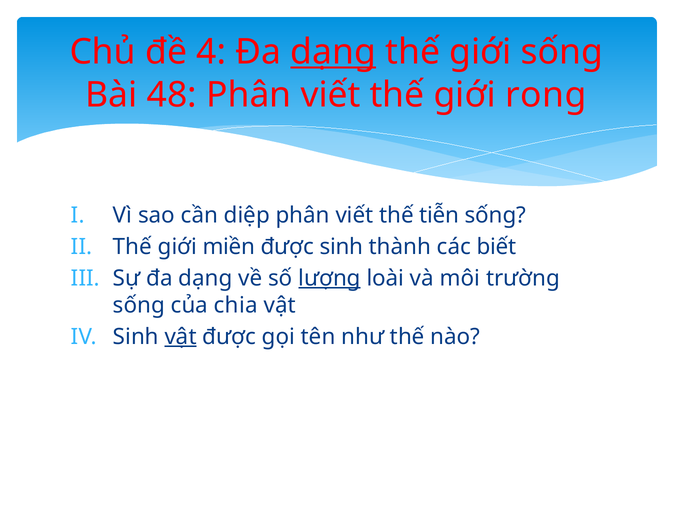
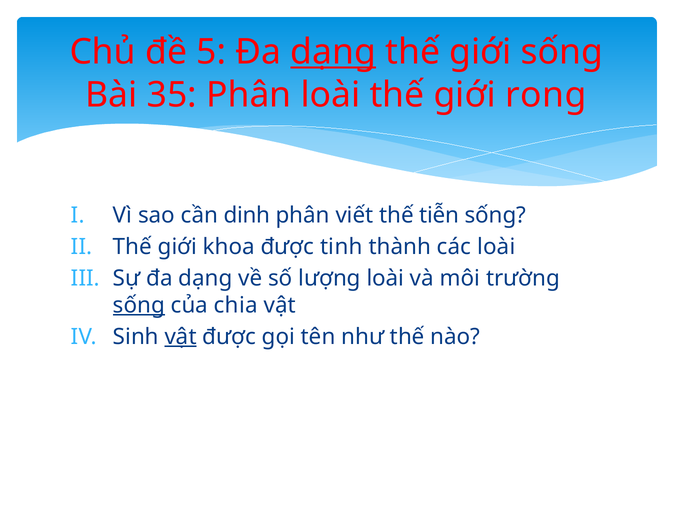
4: 4 -> 5 (211, 52)
48: 48 -> 35 (172, 95)
viết: viết -> loài (330, 95)
diệp: diệp -> dinh (247, 215)
miền: miền -> khoa (229, 247)
được sinh: sinh -> tinh (341, 247)
các biết: biết -> loài (496, 247)
lượng underline: present -> none (330, 278)
sống underline: none -> present (139, 305)
